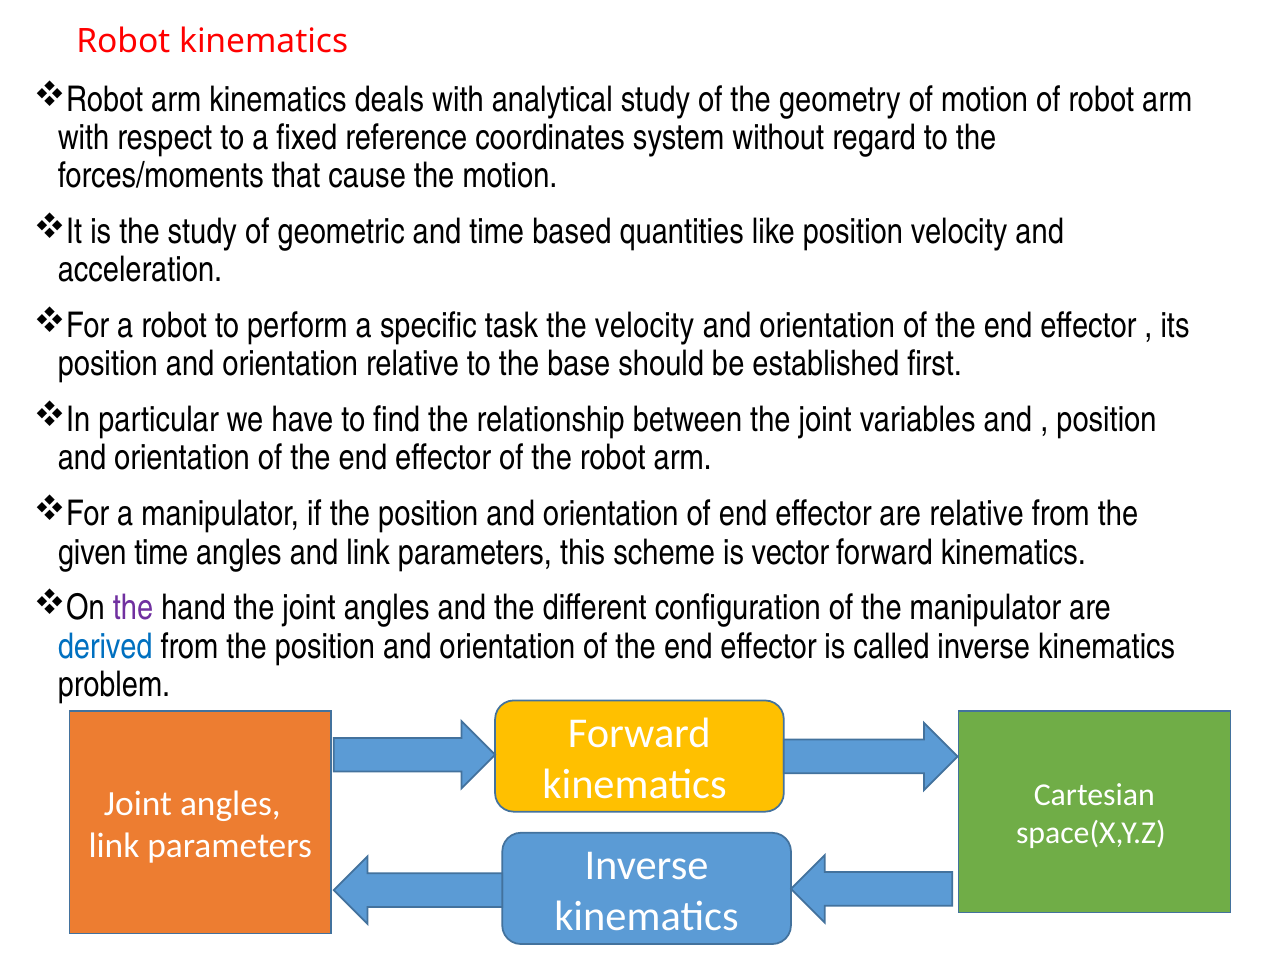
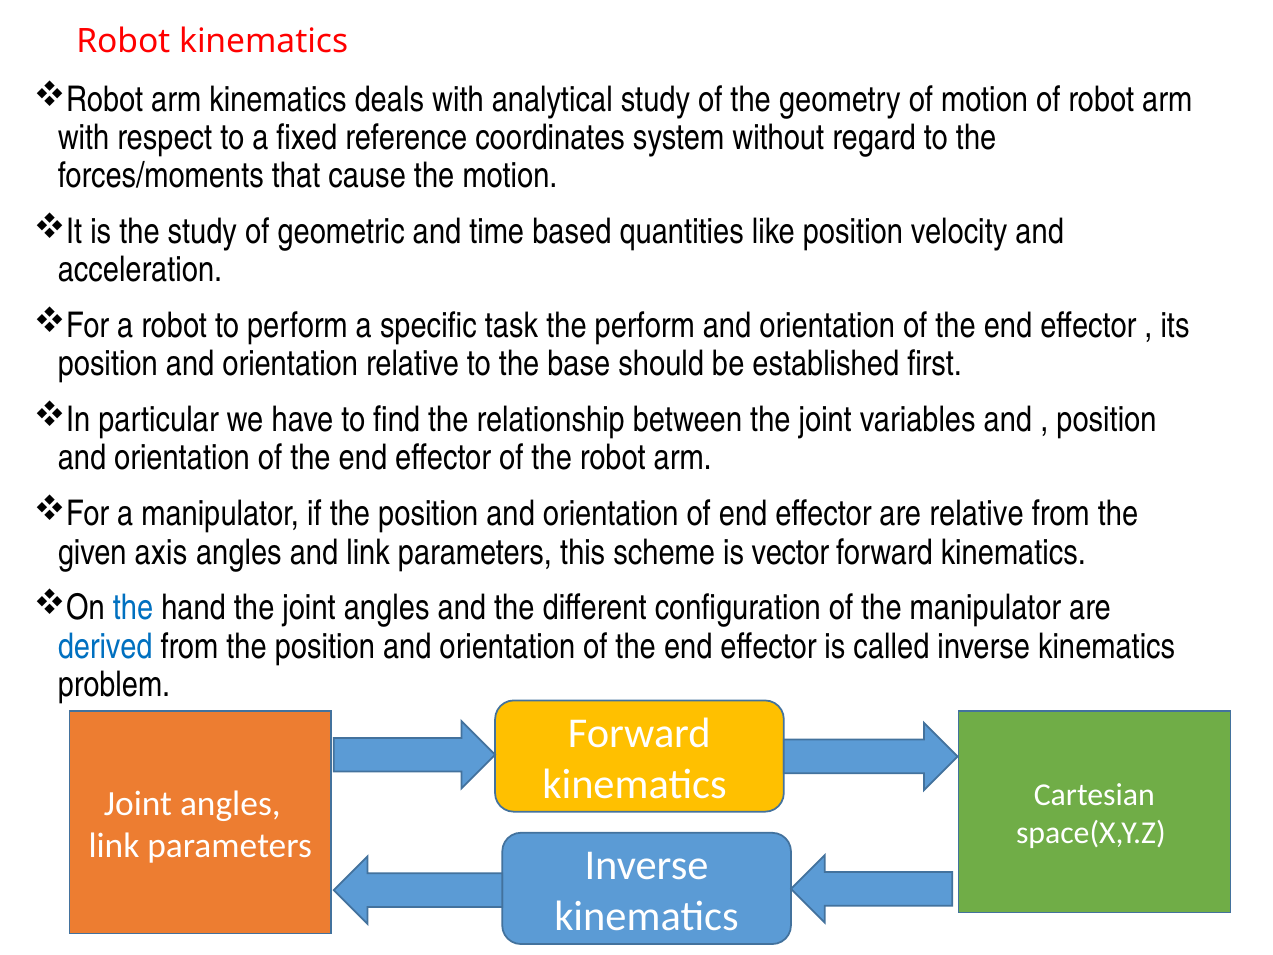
the velocity: velocity -> perform (645, 326)
given time: time -> axis (161, 552)
the colour: purple -> blue (133, 608)
